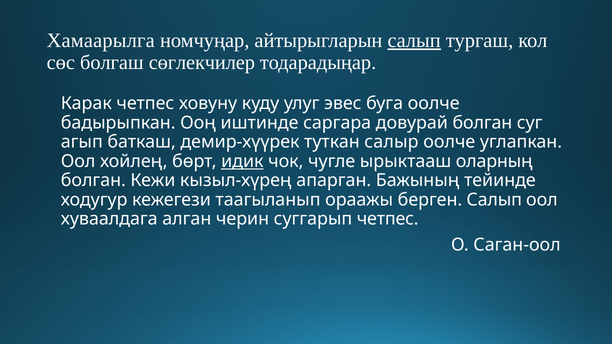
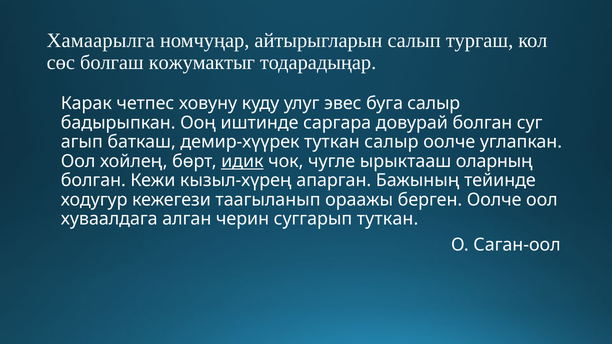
салып underline: present -> none (414, 40)
сөглекчилер: сөглекчилер -> кожумактыг (202, 62)
буга оолче: оолче -> салыр (434, 103)
берген Салып: Салып -> Оолче (494, 200)
суггарып четпес: четпес -> туткан (388, 219)
